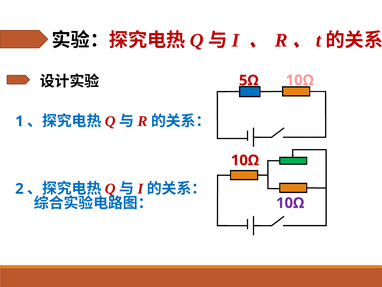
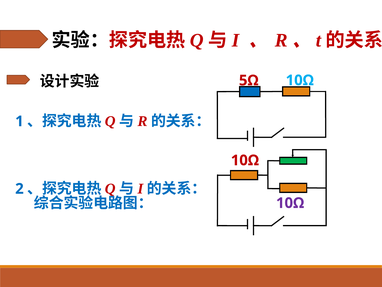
10Ω colour: pink -> light blue (300, 80)
